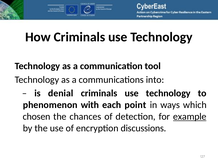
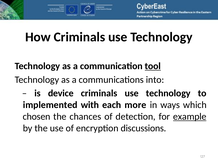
tool underline: none -> present (153, 66)
denial: denial -> device (61, 93)
phenomenon: phenomenon -> implemented (50, 105)
point: point -> more (135, 105)
